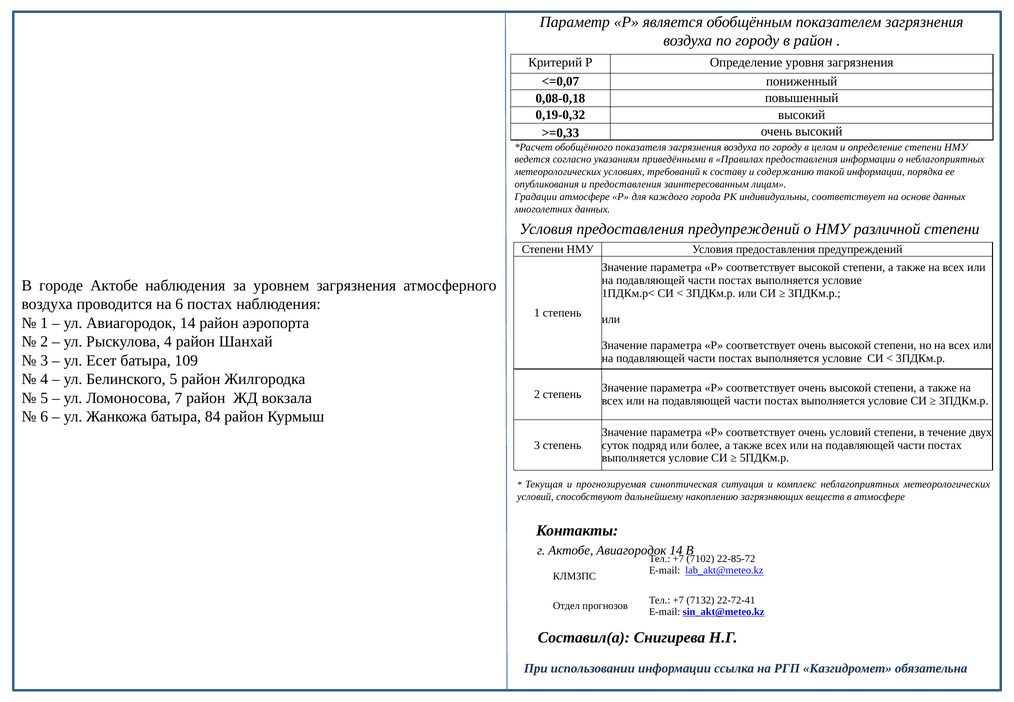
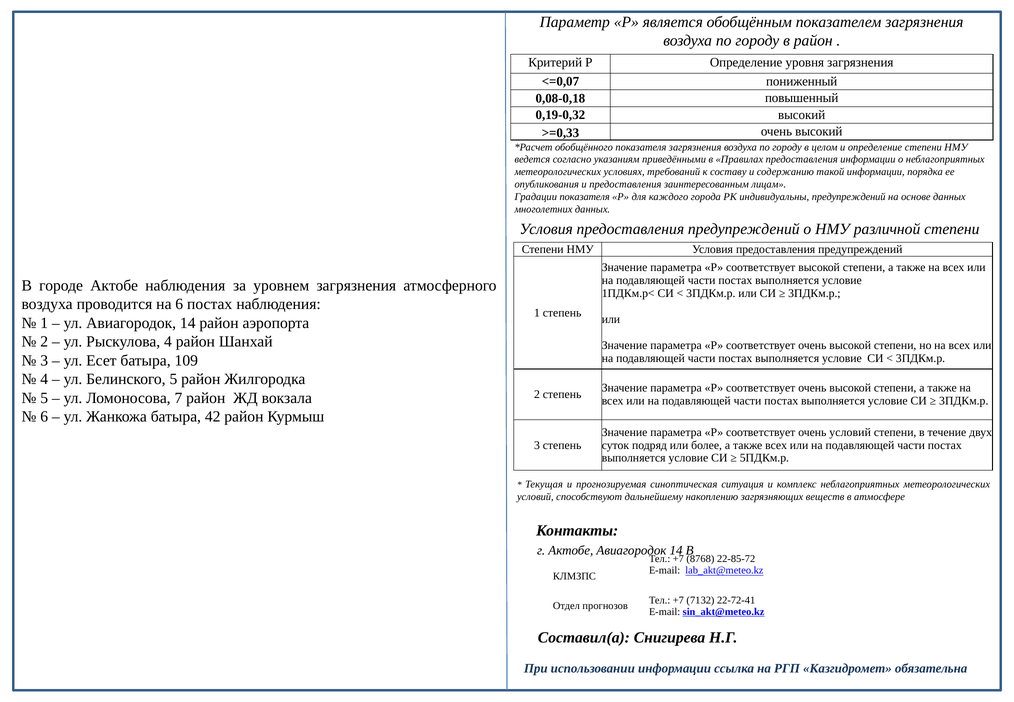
Градации атмосфере: атмосфере -> показателя (585, 197)
индивидуальны соответствует: соответствует -> предупреждений (849, 197)
84: 84 -> 42 (213, 417)
7102: 7102 -> 8768 (700, 559)
